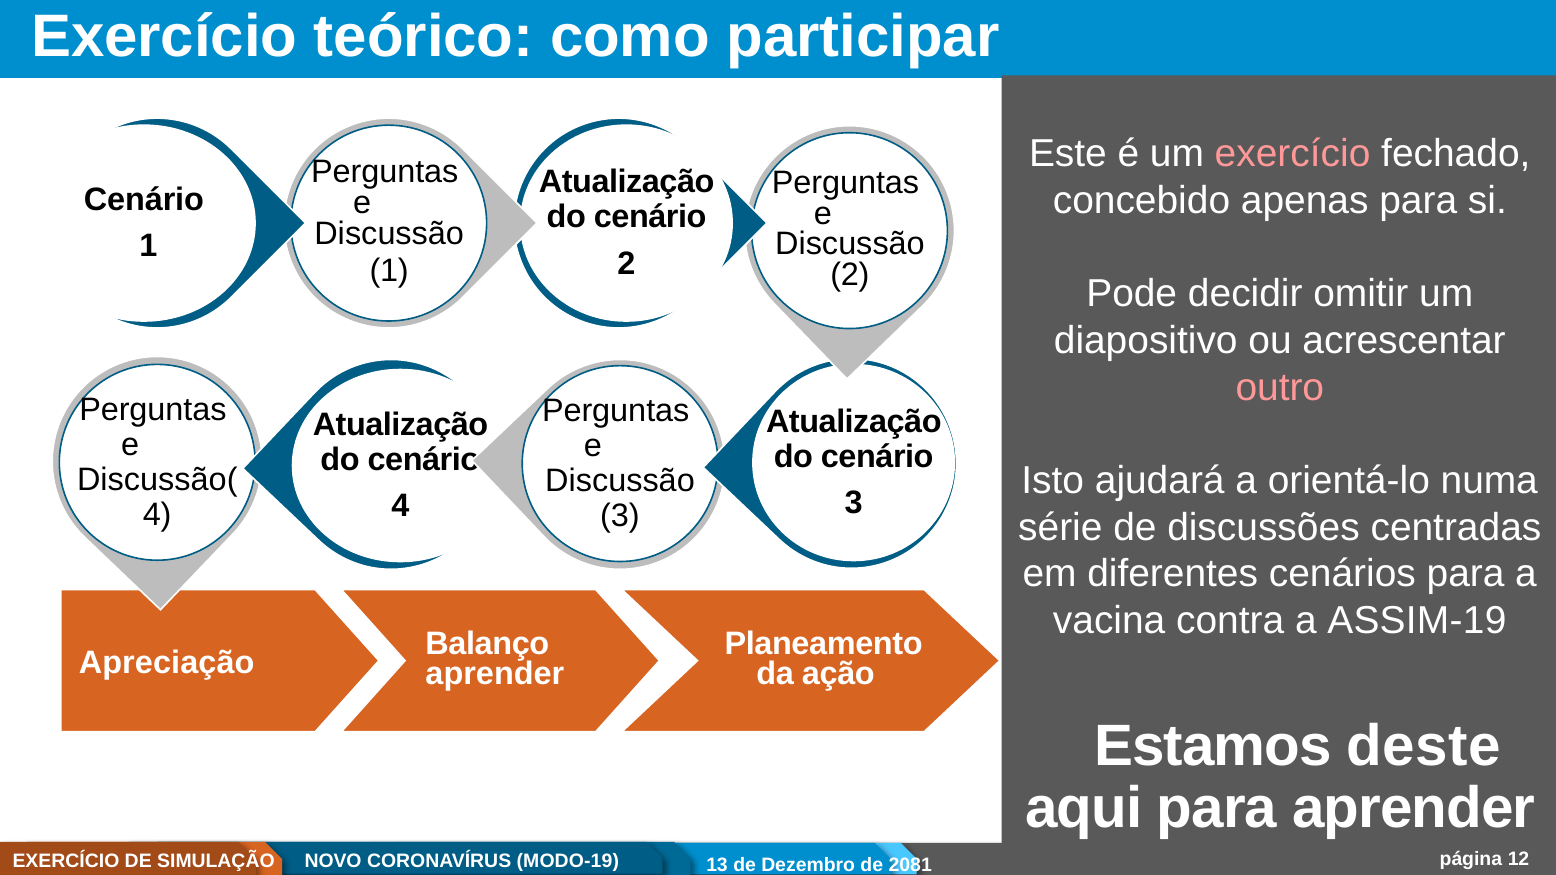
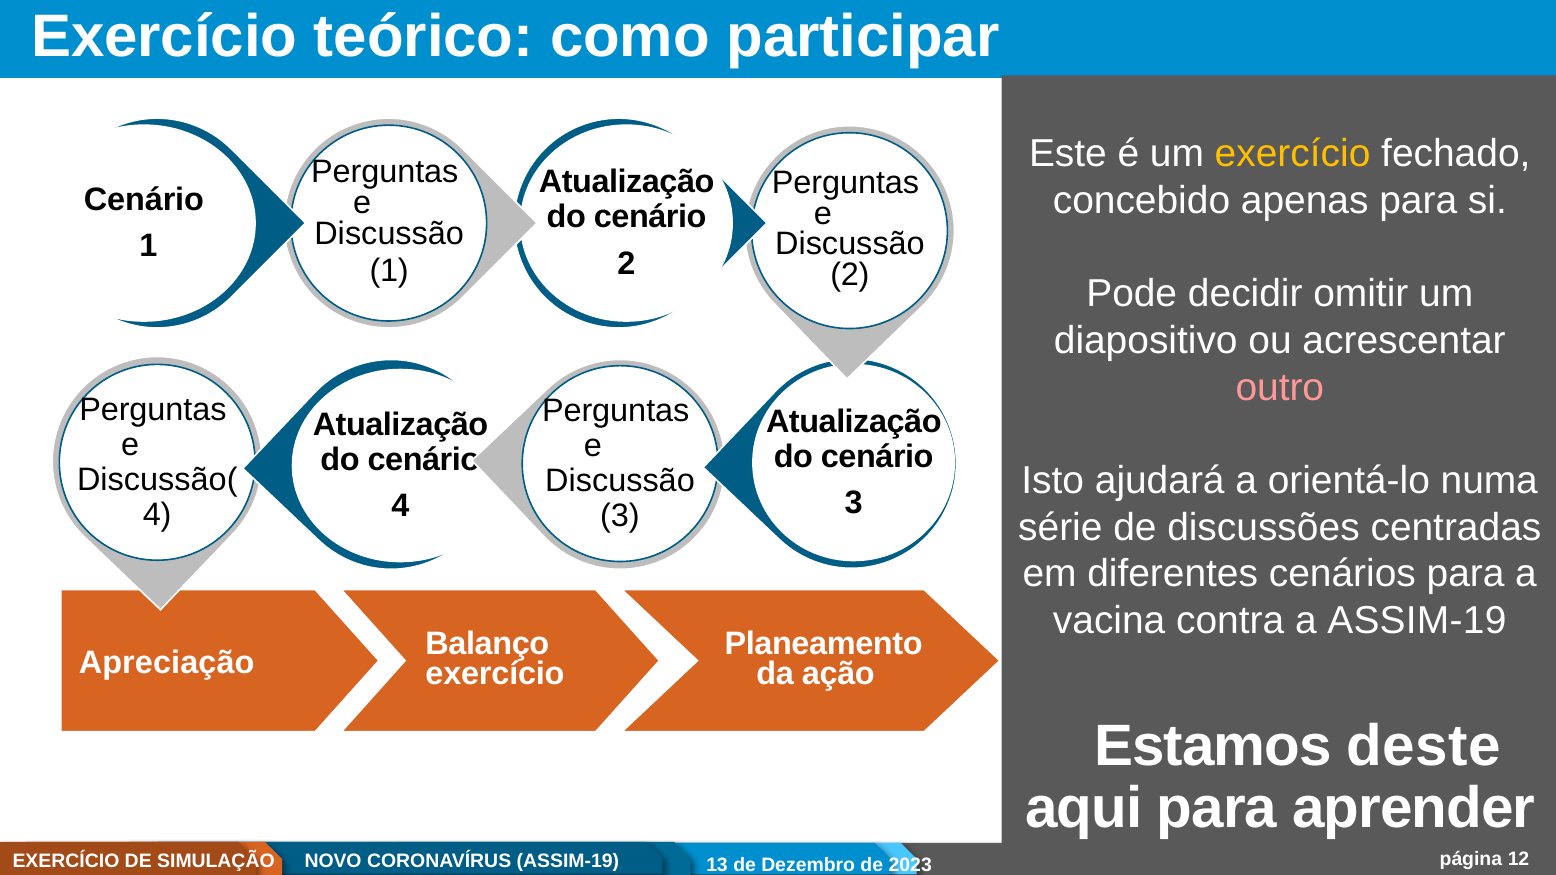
exercício colour: pink -> yellow (1293, 154)
aprender: aprender -> exercício (495, 674)
MODO-19: MODO-19 -> ASSIM-19 (568, 862)
2081: 2081 -> 2023 (910, 865)
